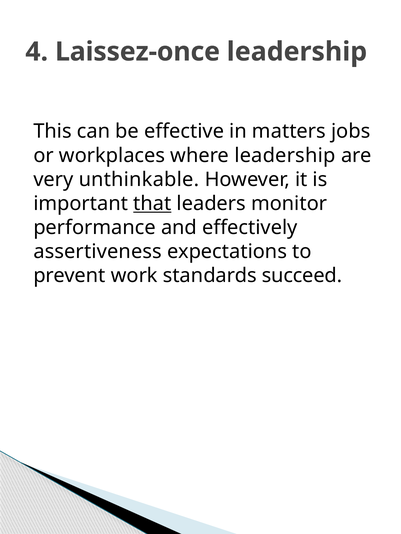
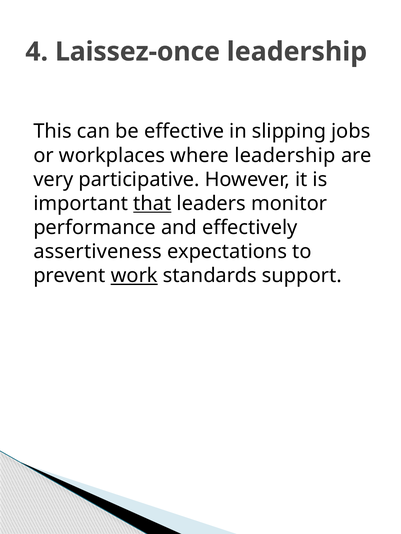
matters: matters -> slipping (289, 132)
unthinkable: unthinkable -> participative (139, 180)
work underline: none -> present (134, 276)
succeed: succeed -> support (302, 276)
